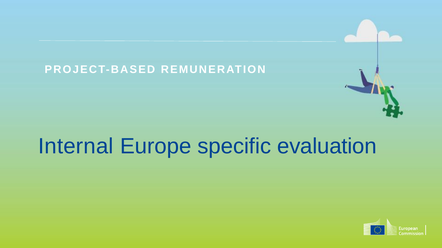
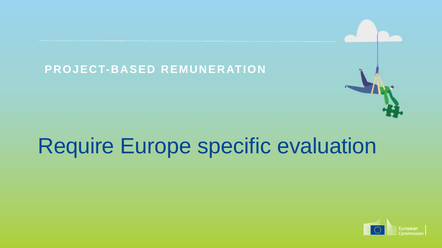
Internal: Internal -> Require (76, 147)
